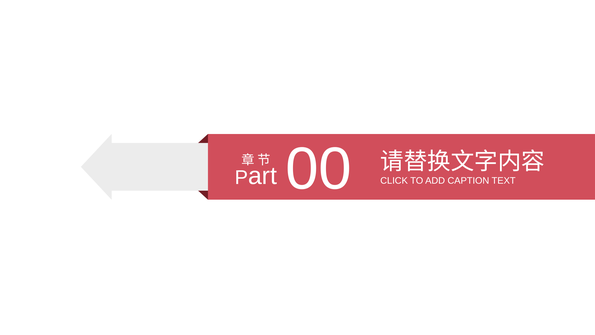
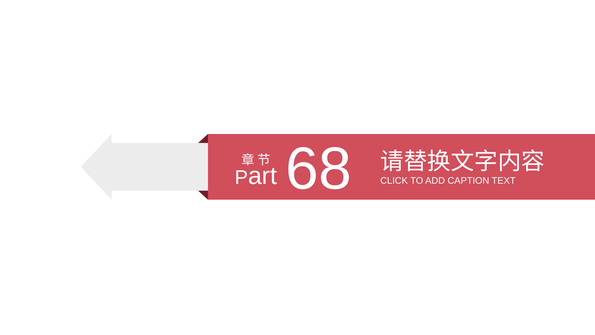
00: 00 -> 68 (318, 169)
